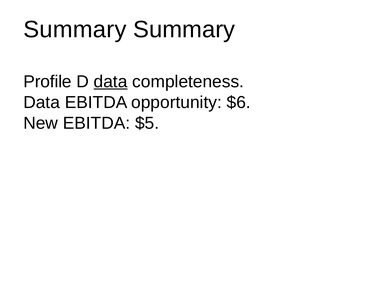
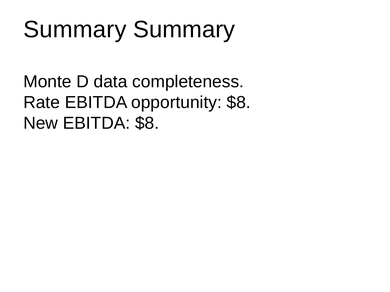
Profile: Profile -> Monte (47, 82)
data underline: present -> none (111, 82)
Data: Data -> Rate (42, 103)
opportunity $6: $6 -> $8 (239, 103)
EBITDA $5: $5 -> $8 (147, 123)
